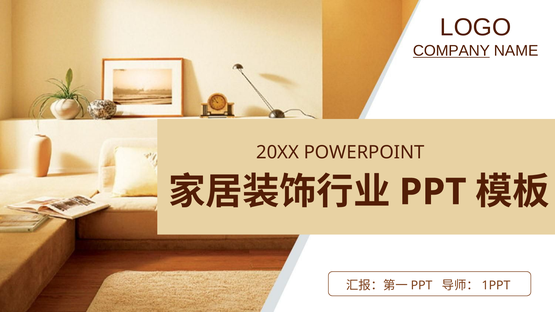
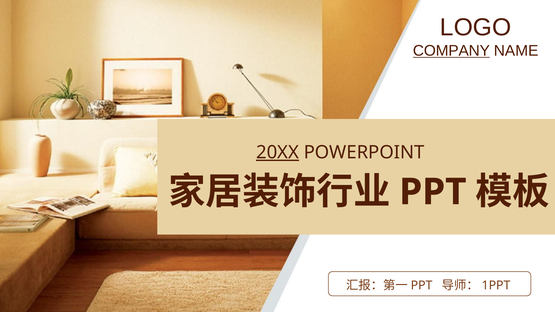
20XX underline: none -> present (278, 152)
